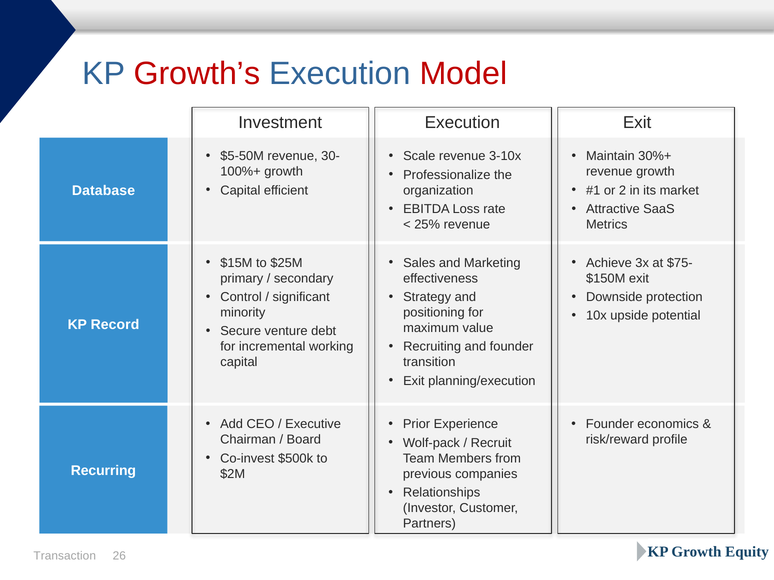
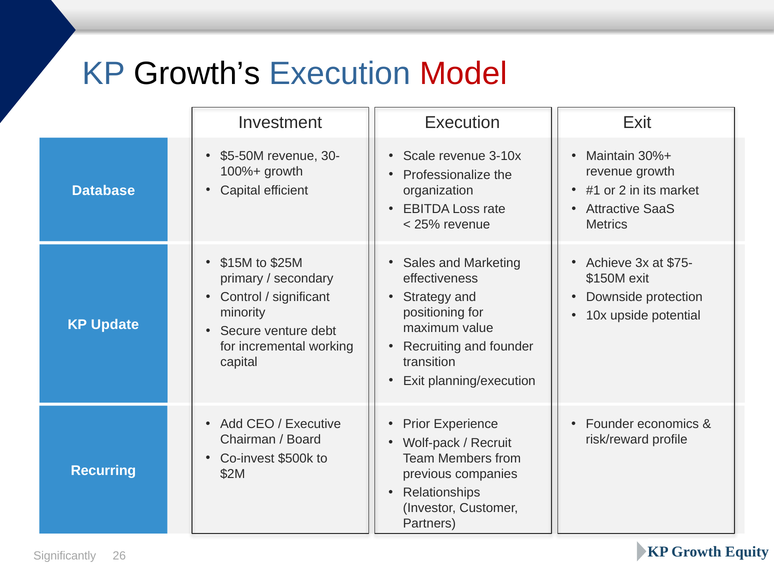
Growth’s colour: red -> black (197, 74)
Record: Record -> Update (115, 325)
Transaction: Transaction -> Significantly (65, 556)
